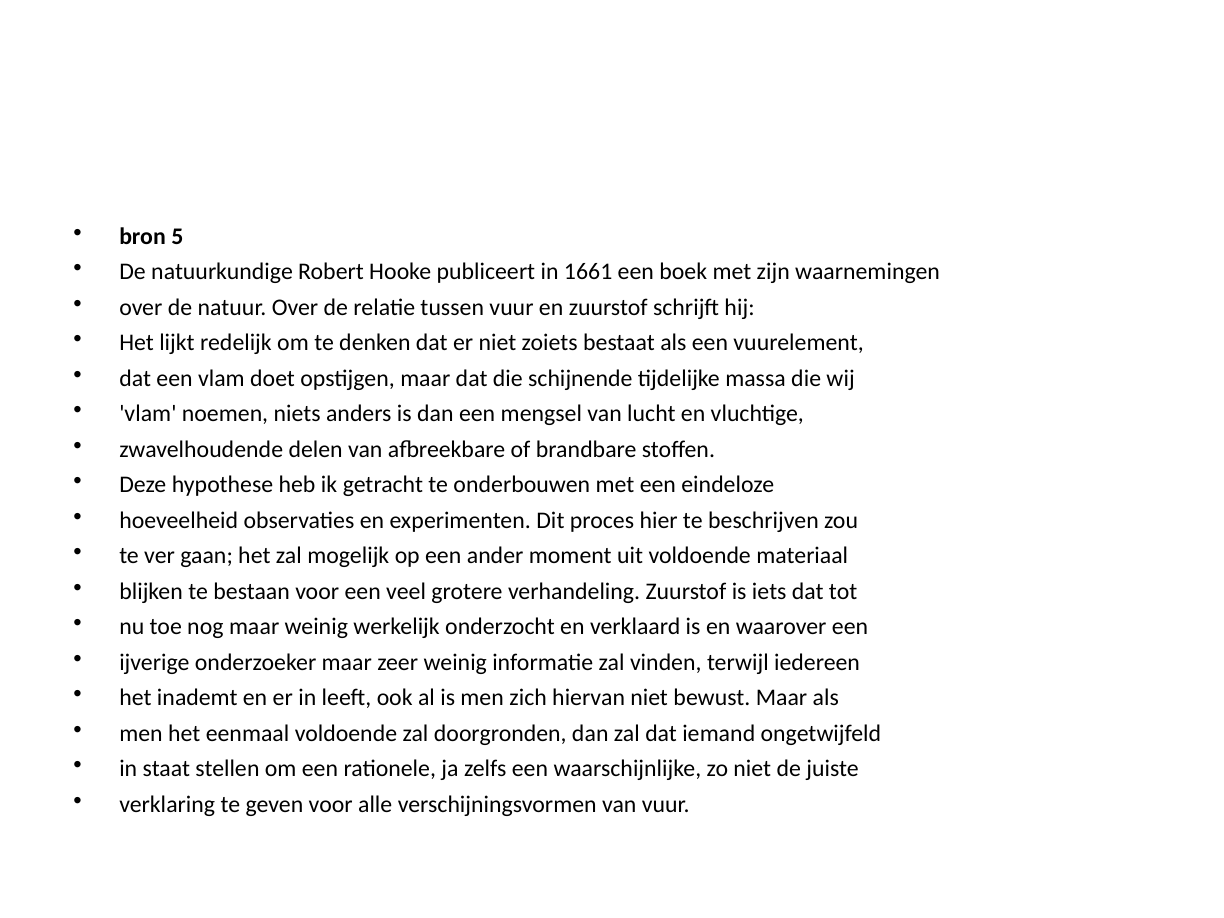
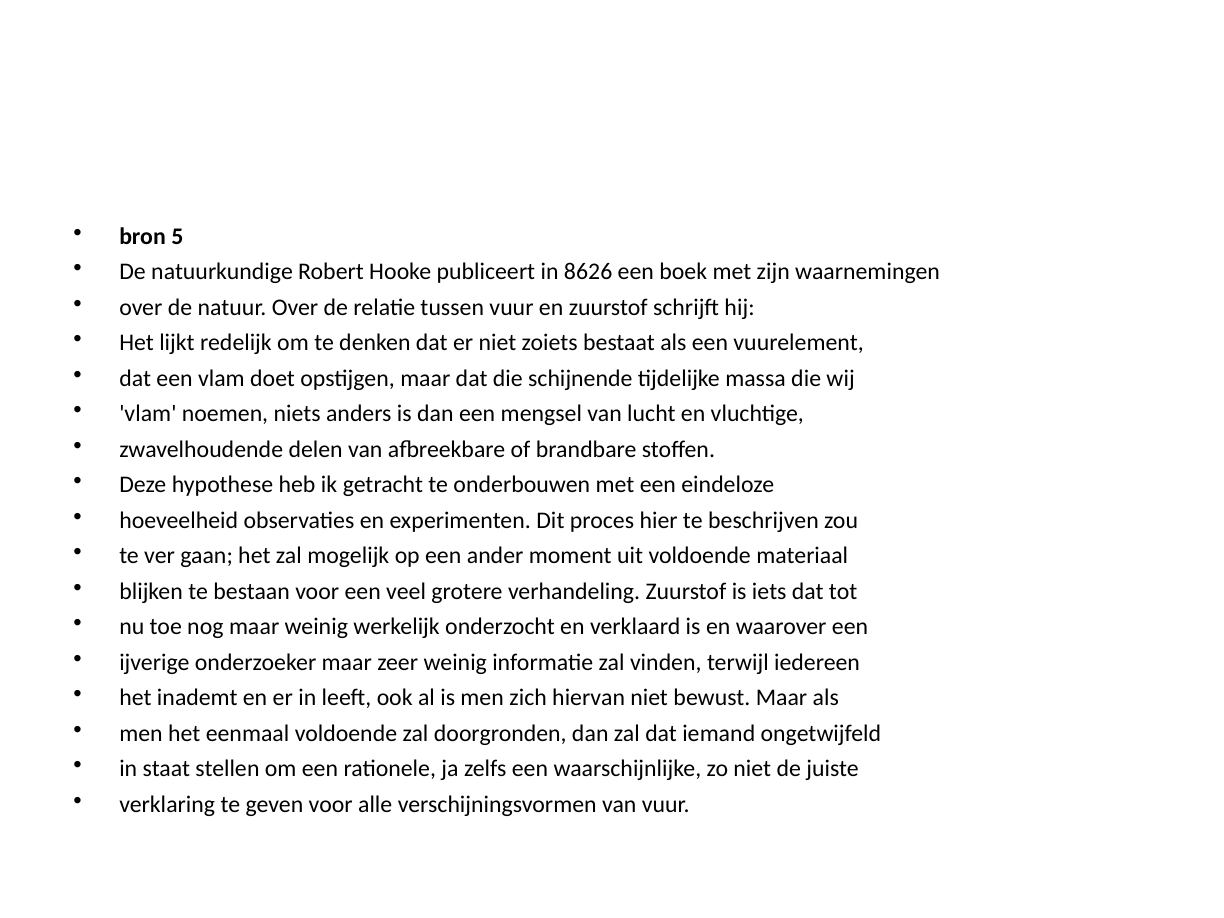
1661: 1661 -> 8626 (588, 272)
